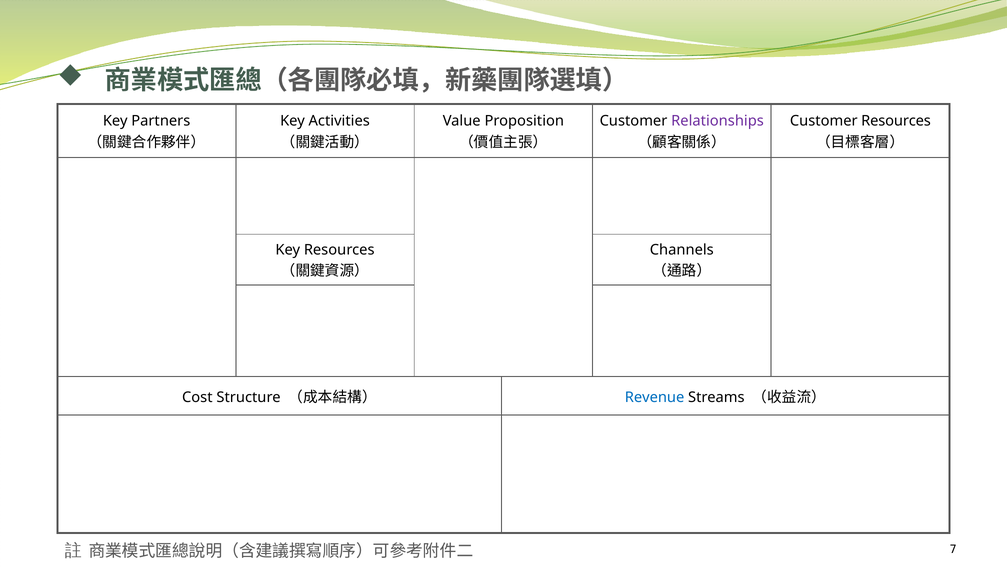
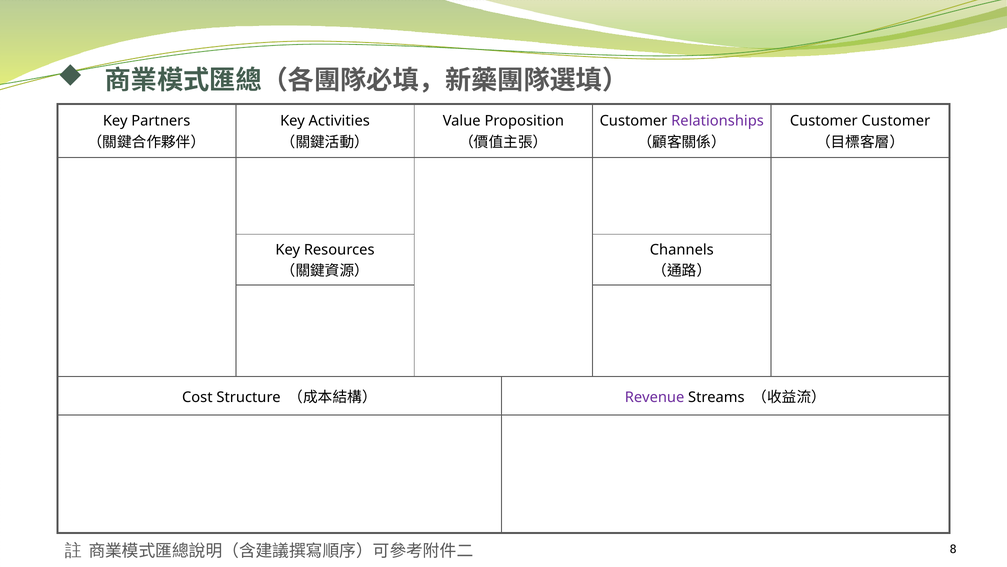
Customer Resources: Resources -> Customer (896, 121)
Revenue colour: blue -> purple (655, 397)
7: 7 -> 8 (953, 549)
